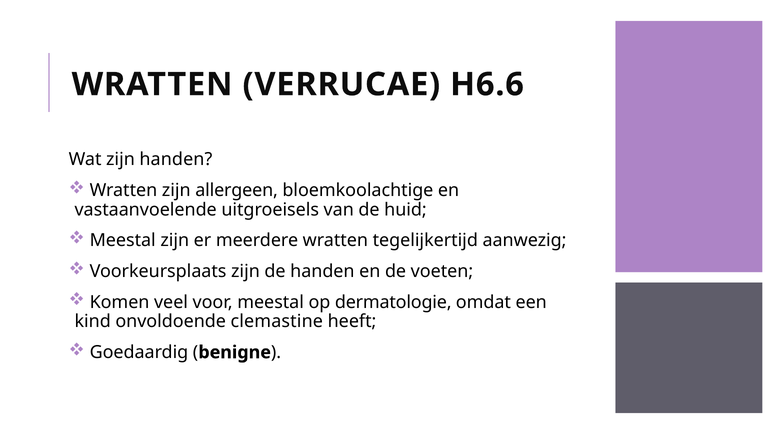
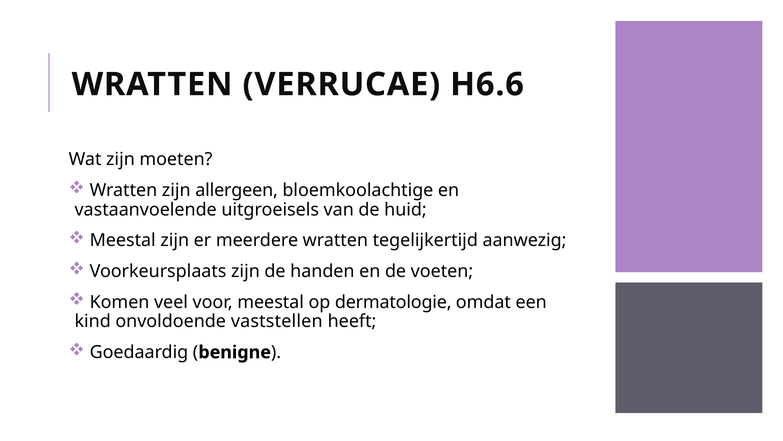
zijn handen: handen -> moeten (176, 159)
clemastine: clemastine -> vaststellen (277, 321)
